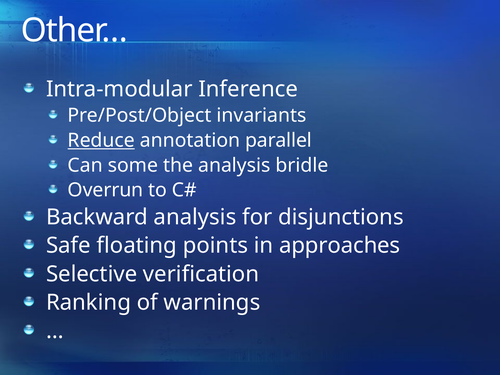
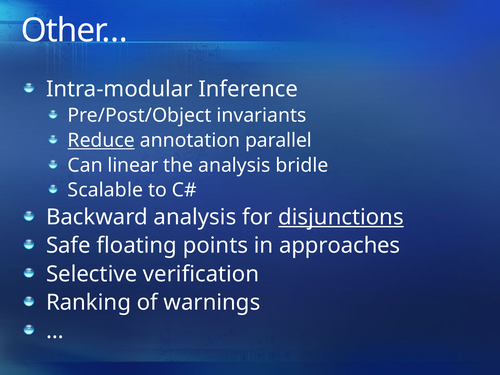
some: some -> linear (133, 165)
Overrun: Overrun -> Scalable (105, 190)
disjunctions underline: none -> present (341, 217)
